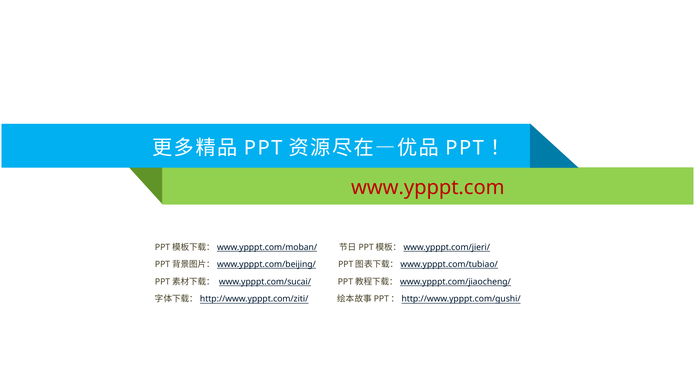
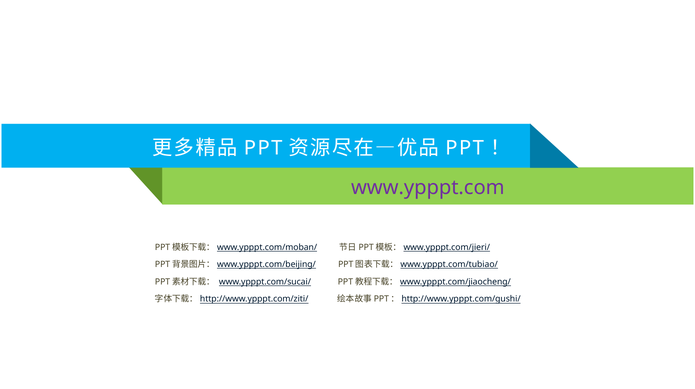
www.ypppt.com colour: red -> purple (428, 187)
